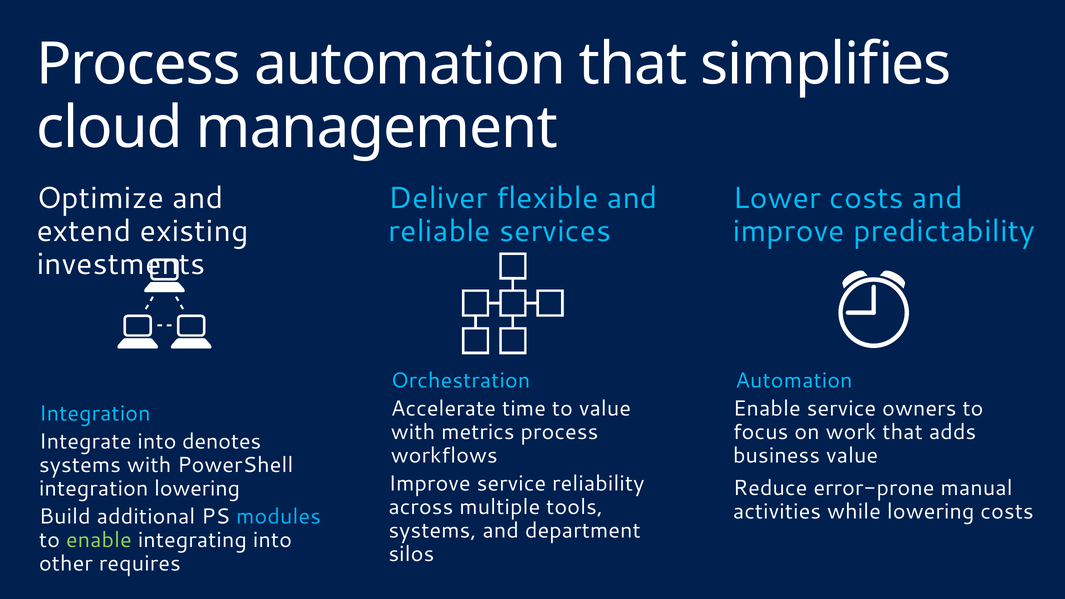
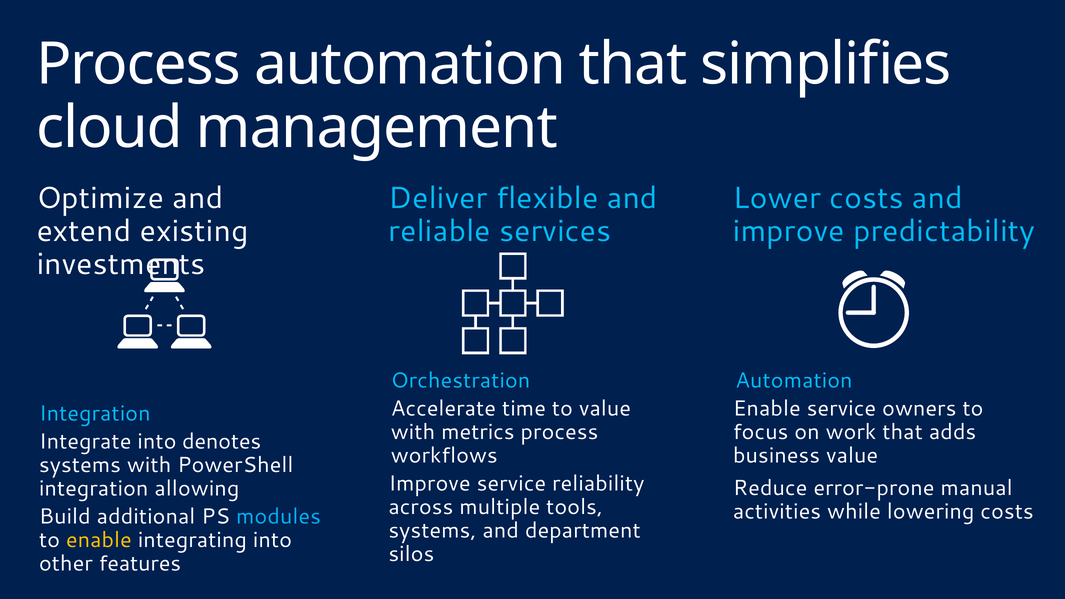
integration lowering: lowering -> allowing (197, 489)
enable colour: light green -> yellow (99, 540)
requires: requires -> features (140, 563)
